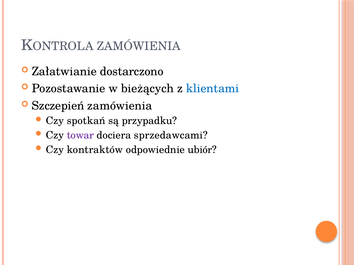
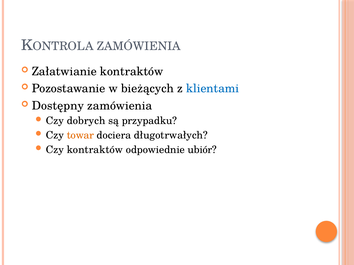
Załatwianie dostarczono: dostarczono -> kontraktów (132, 72)
Szczepień: Szczepień -> Dostępny (58, 106)
spotkań: spotkań -> dobrych (86, 121)
towar colour: purple -> orange (80, 136)
sprzedawcami: sprzedawcami -> długotrwałych (171, 136)
